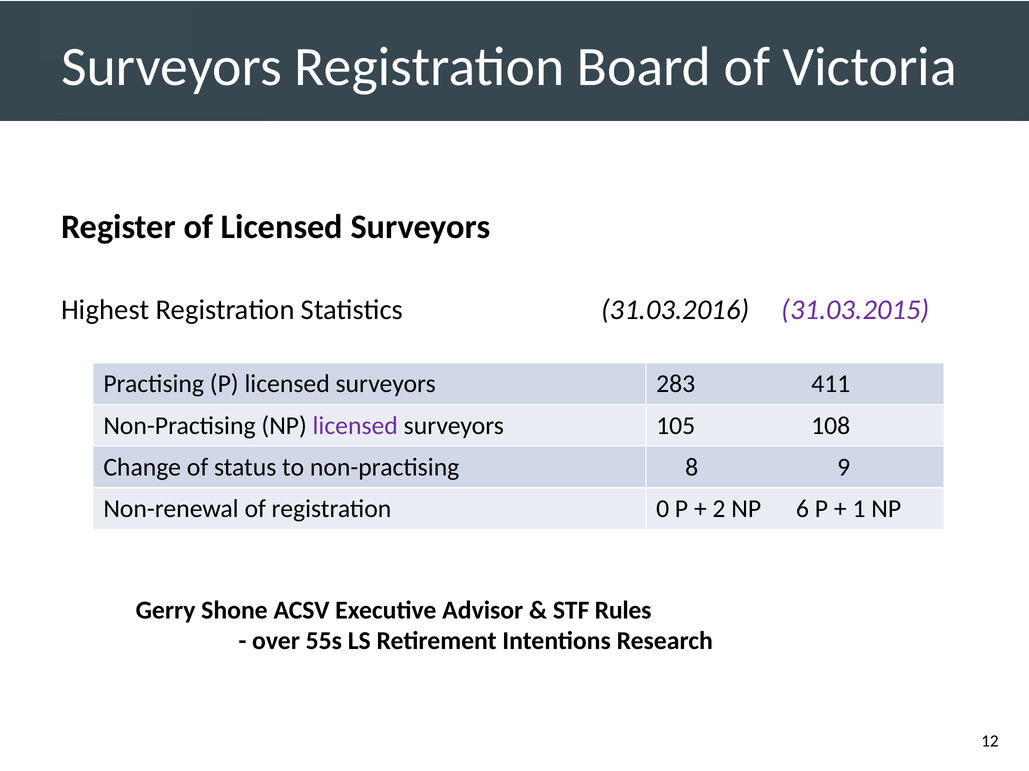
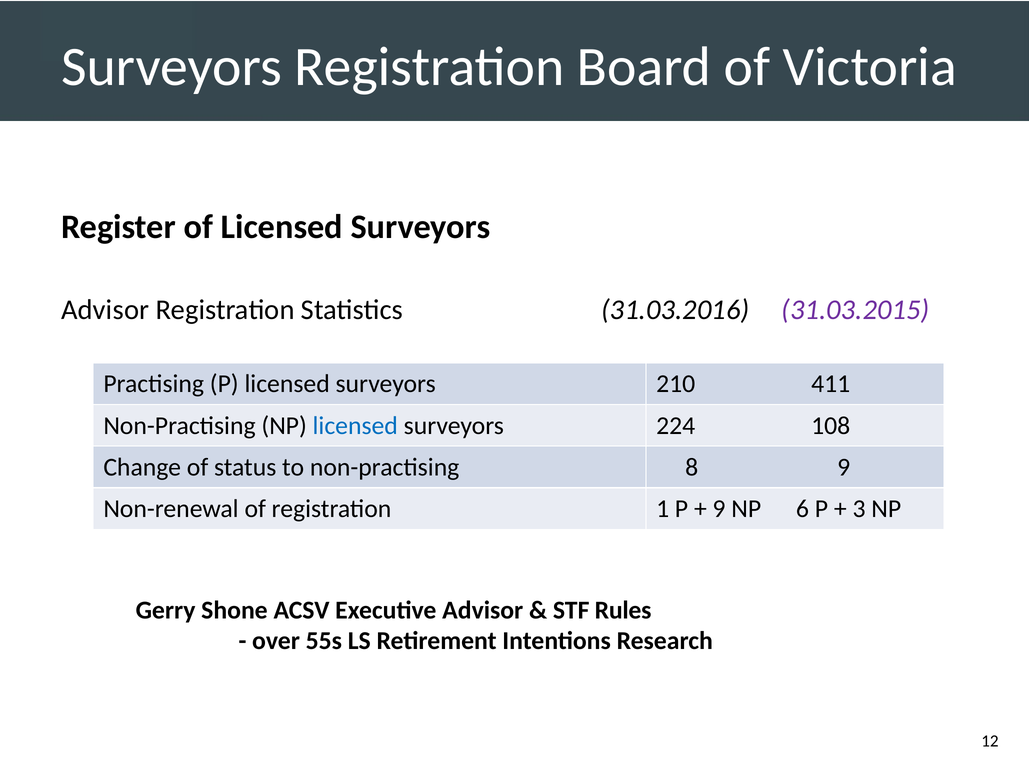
Highest: Highest -> Advisor (105, 310)
283: 283 -> 210 (676, 384)
licensed colour: purple -> blue (355, 426)
105: 105 -> 224 (676, 426)
0: 0 -> 1 (663, 509)
2: 2 -> 9 (719, 509)
1: 1 -> 3 (859, 509)
